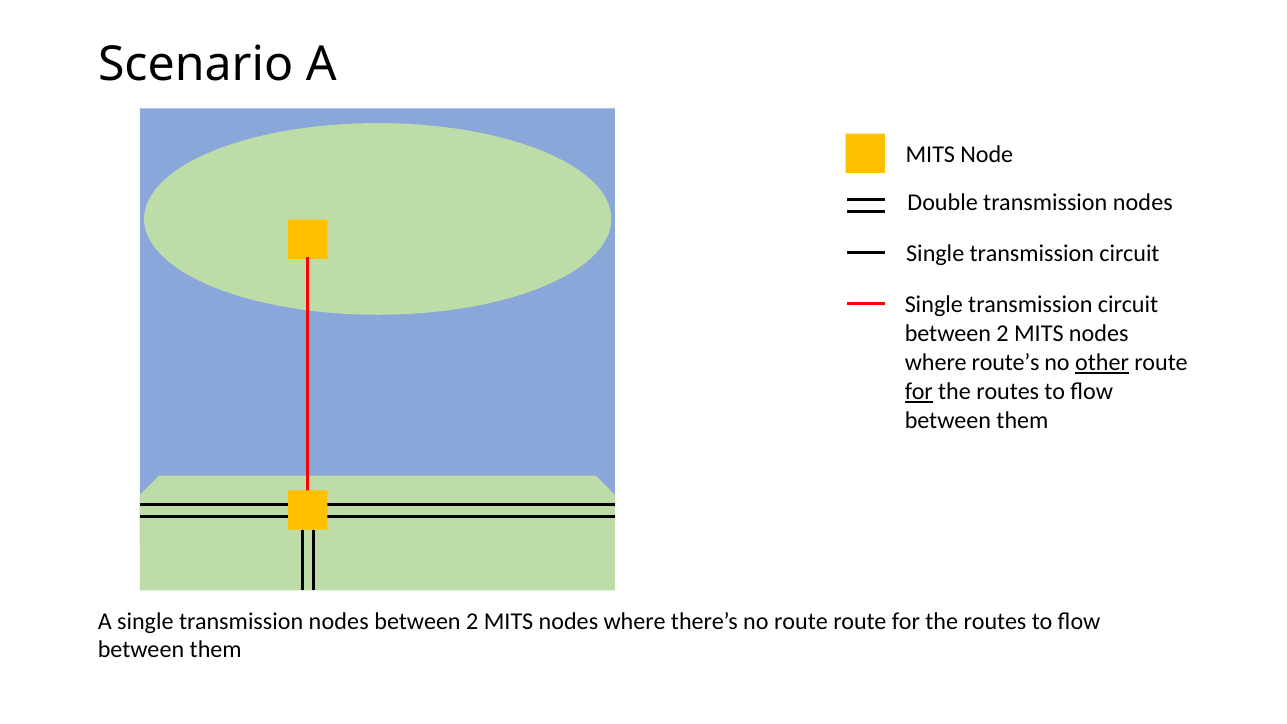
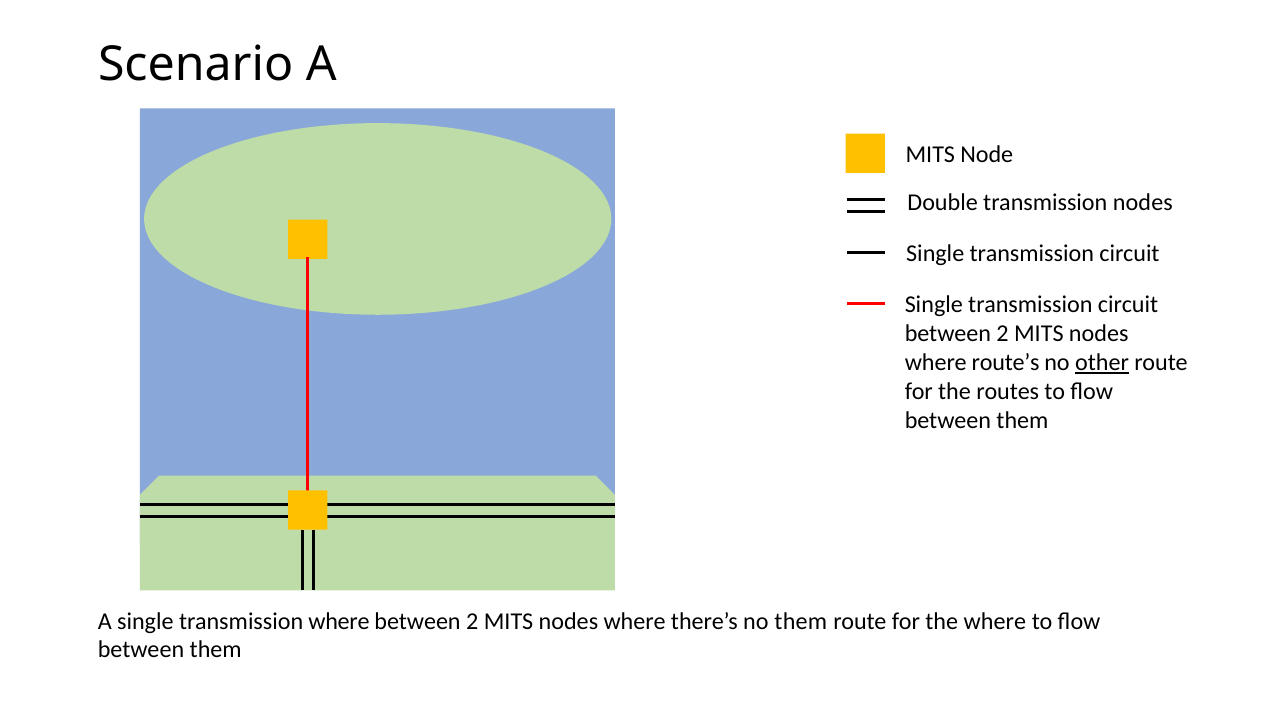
for underline: present -> none (919, 392)
single transmission nodes: nodes -> where (339, 621)
no route: route -> them (801, 621)
routes: routes -> where (995, 621)
